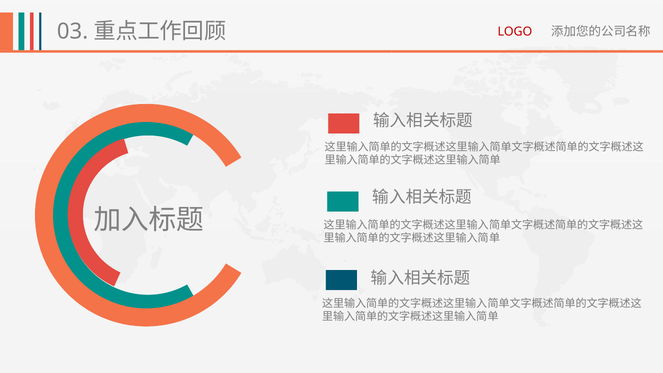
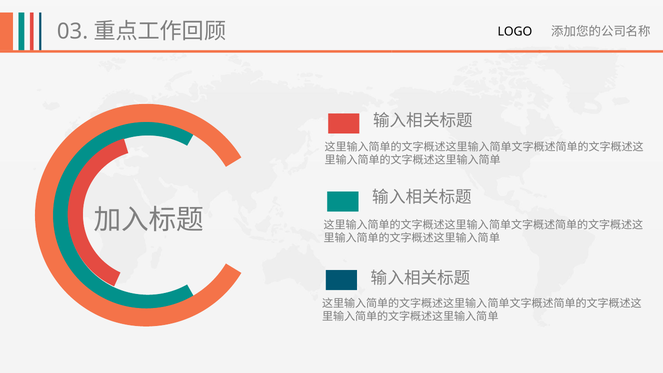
LOGO colour: red -> black (515, 32)
